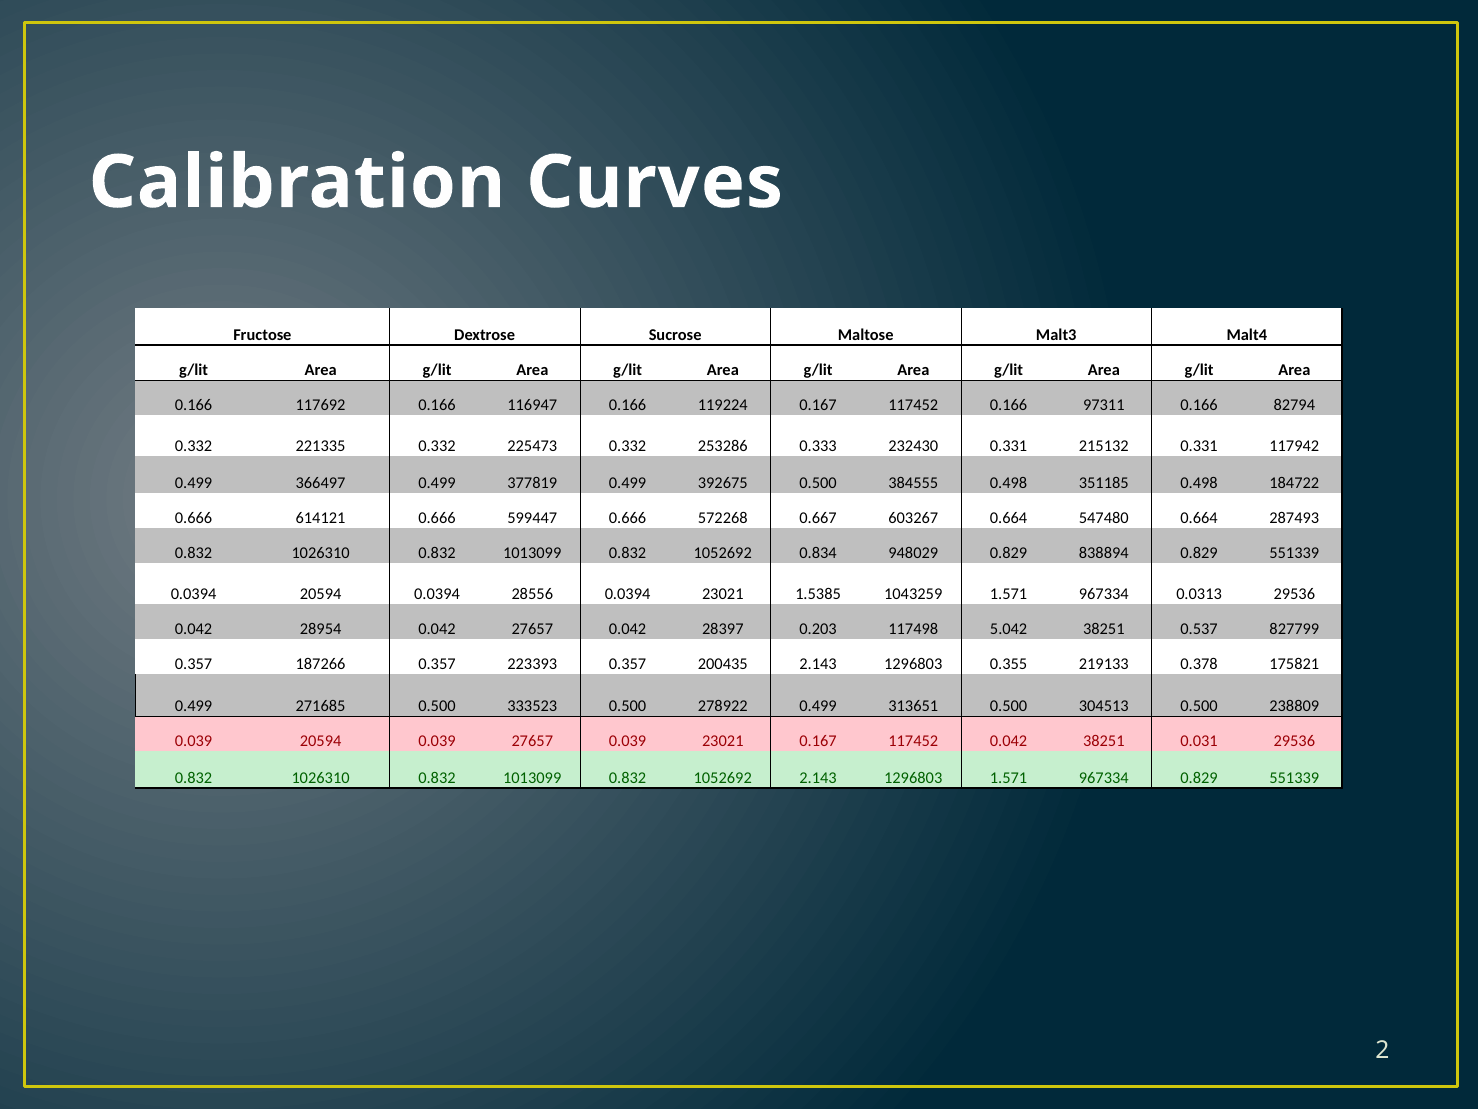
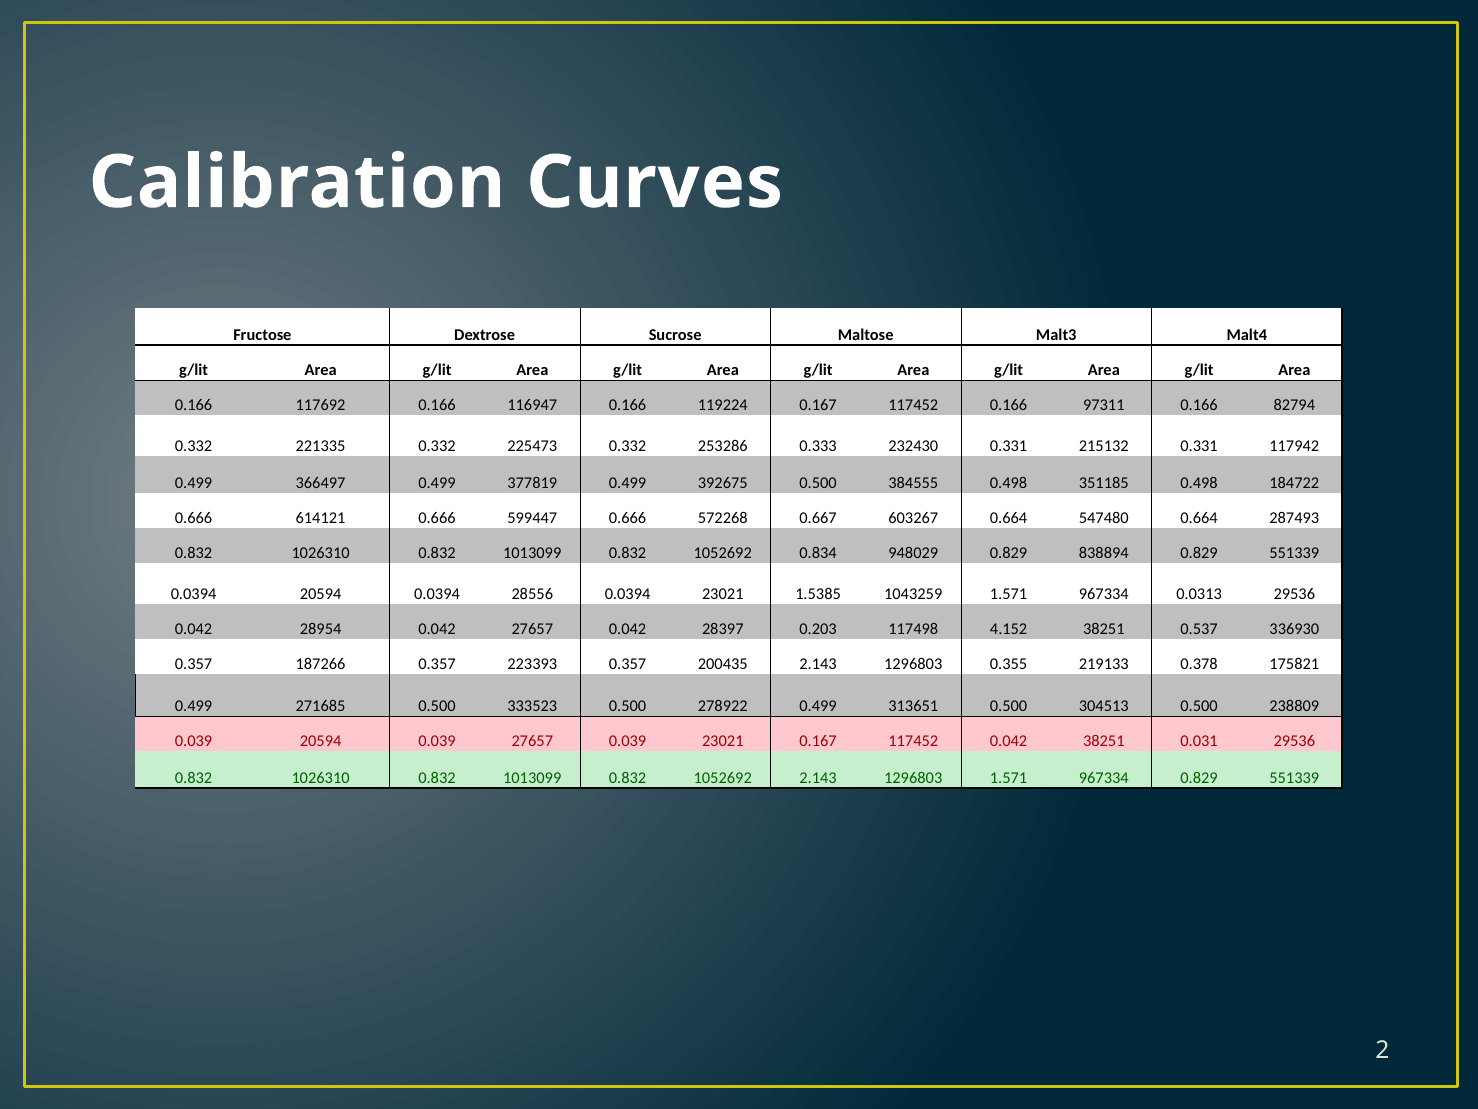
5.042: 5.042 -> 4.152 (1009, 629)
827799: 827799 -> 336930 (1294, 629)
